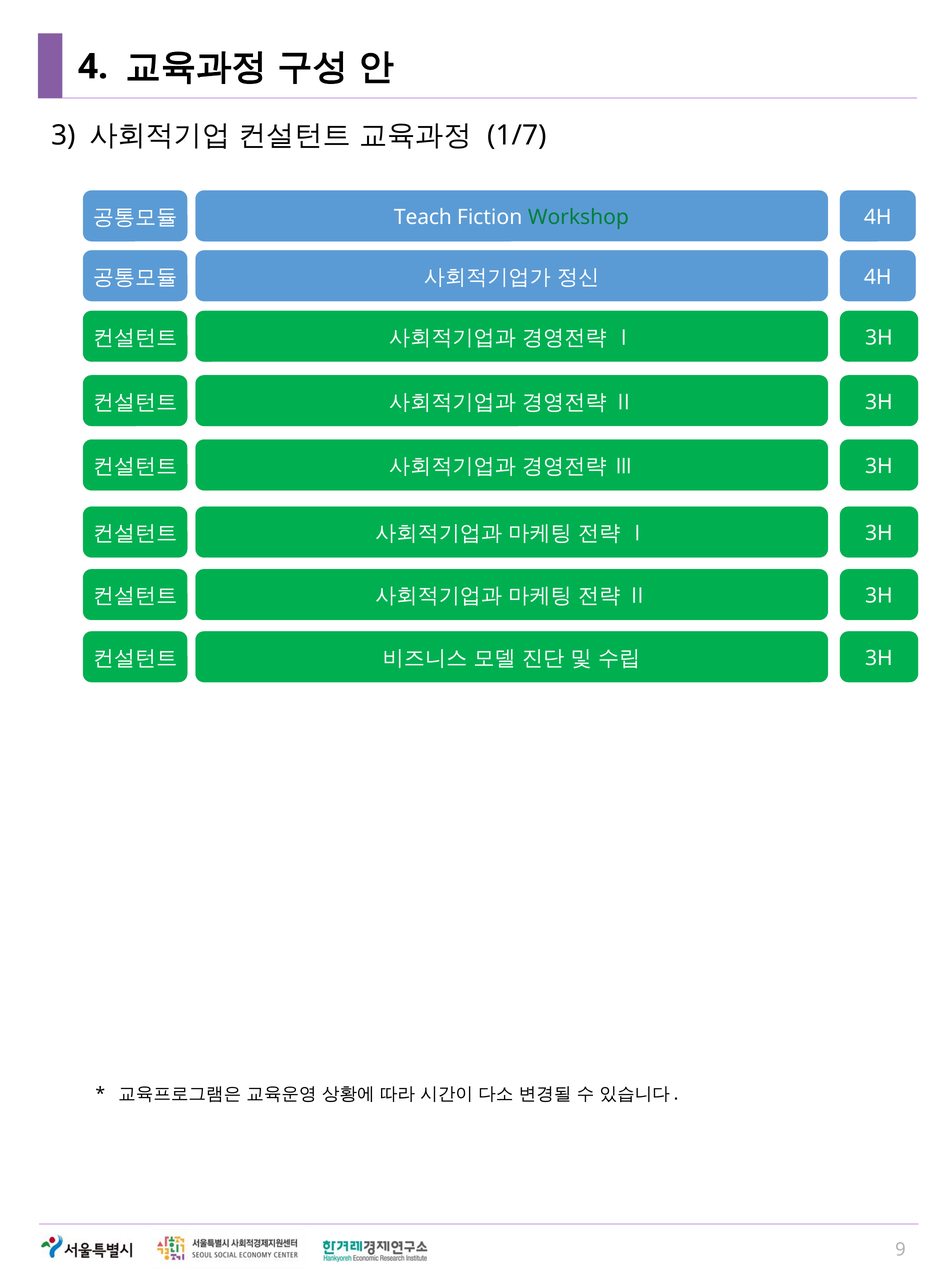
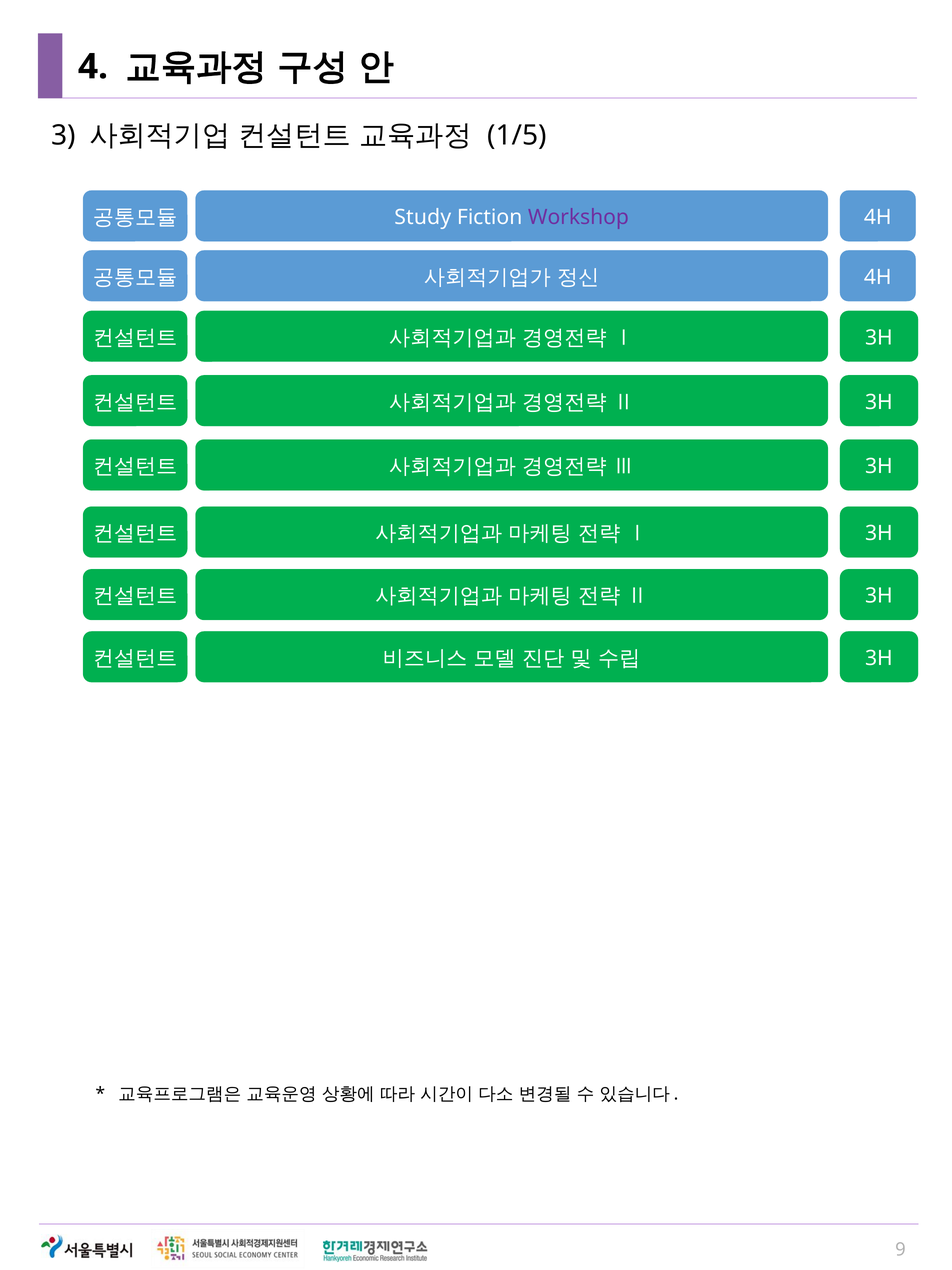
1/7: 1/7 -> 1/5 (517, 135)
Teach: Teach -> Study (423, 217)
Workshop colour: green -> purple (578, 217)
